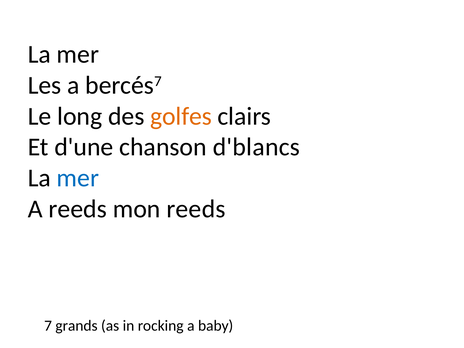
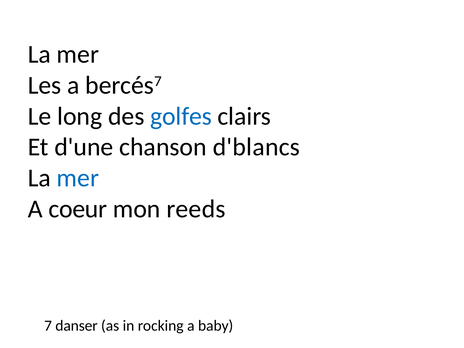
golfes colour: orange -> blue (181, 116)
A reeds: reeds -> coeur (78, 209)
grands: grands -> danser (77, 326)
